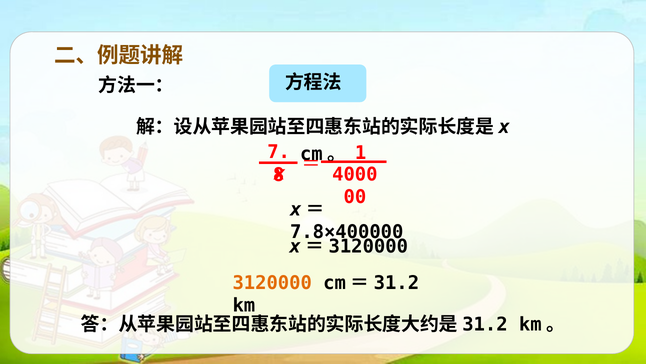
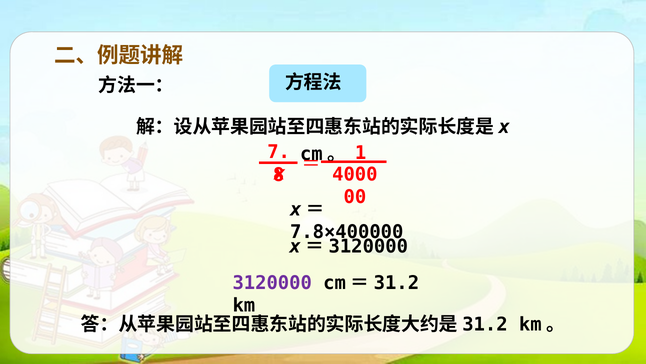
3120000 colour: orange -> purple (272, 283)
